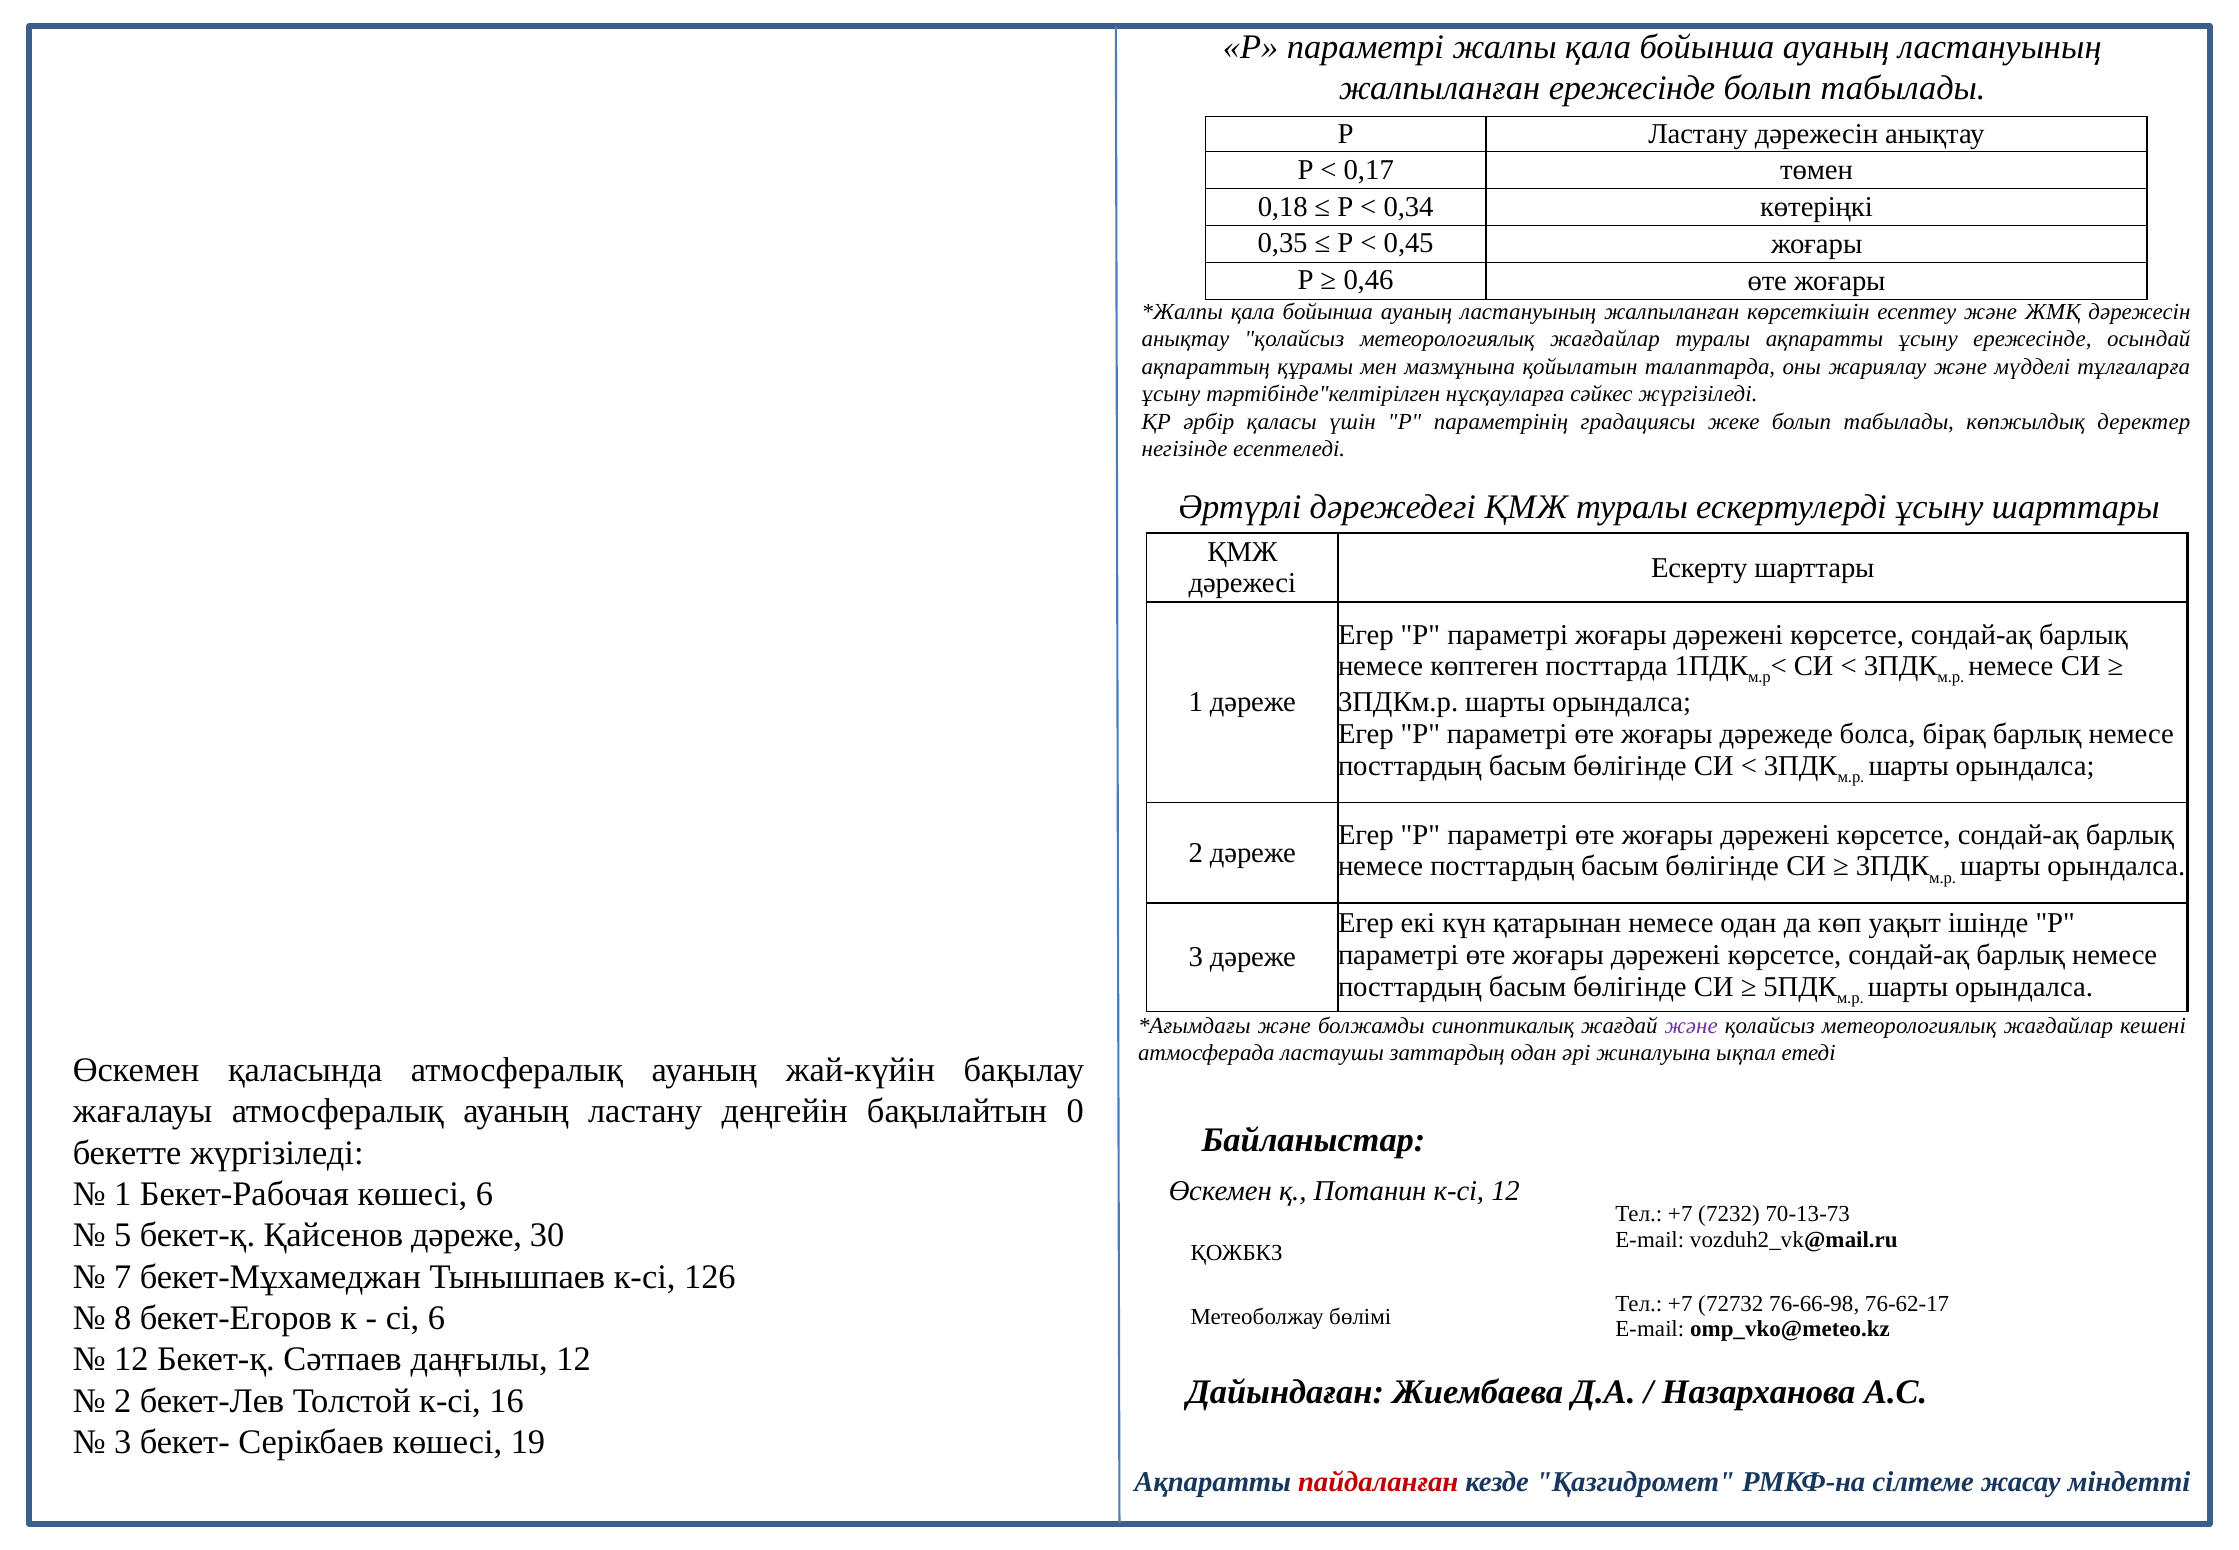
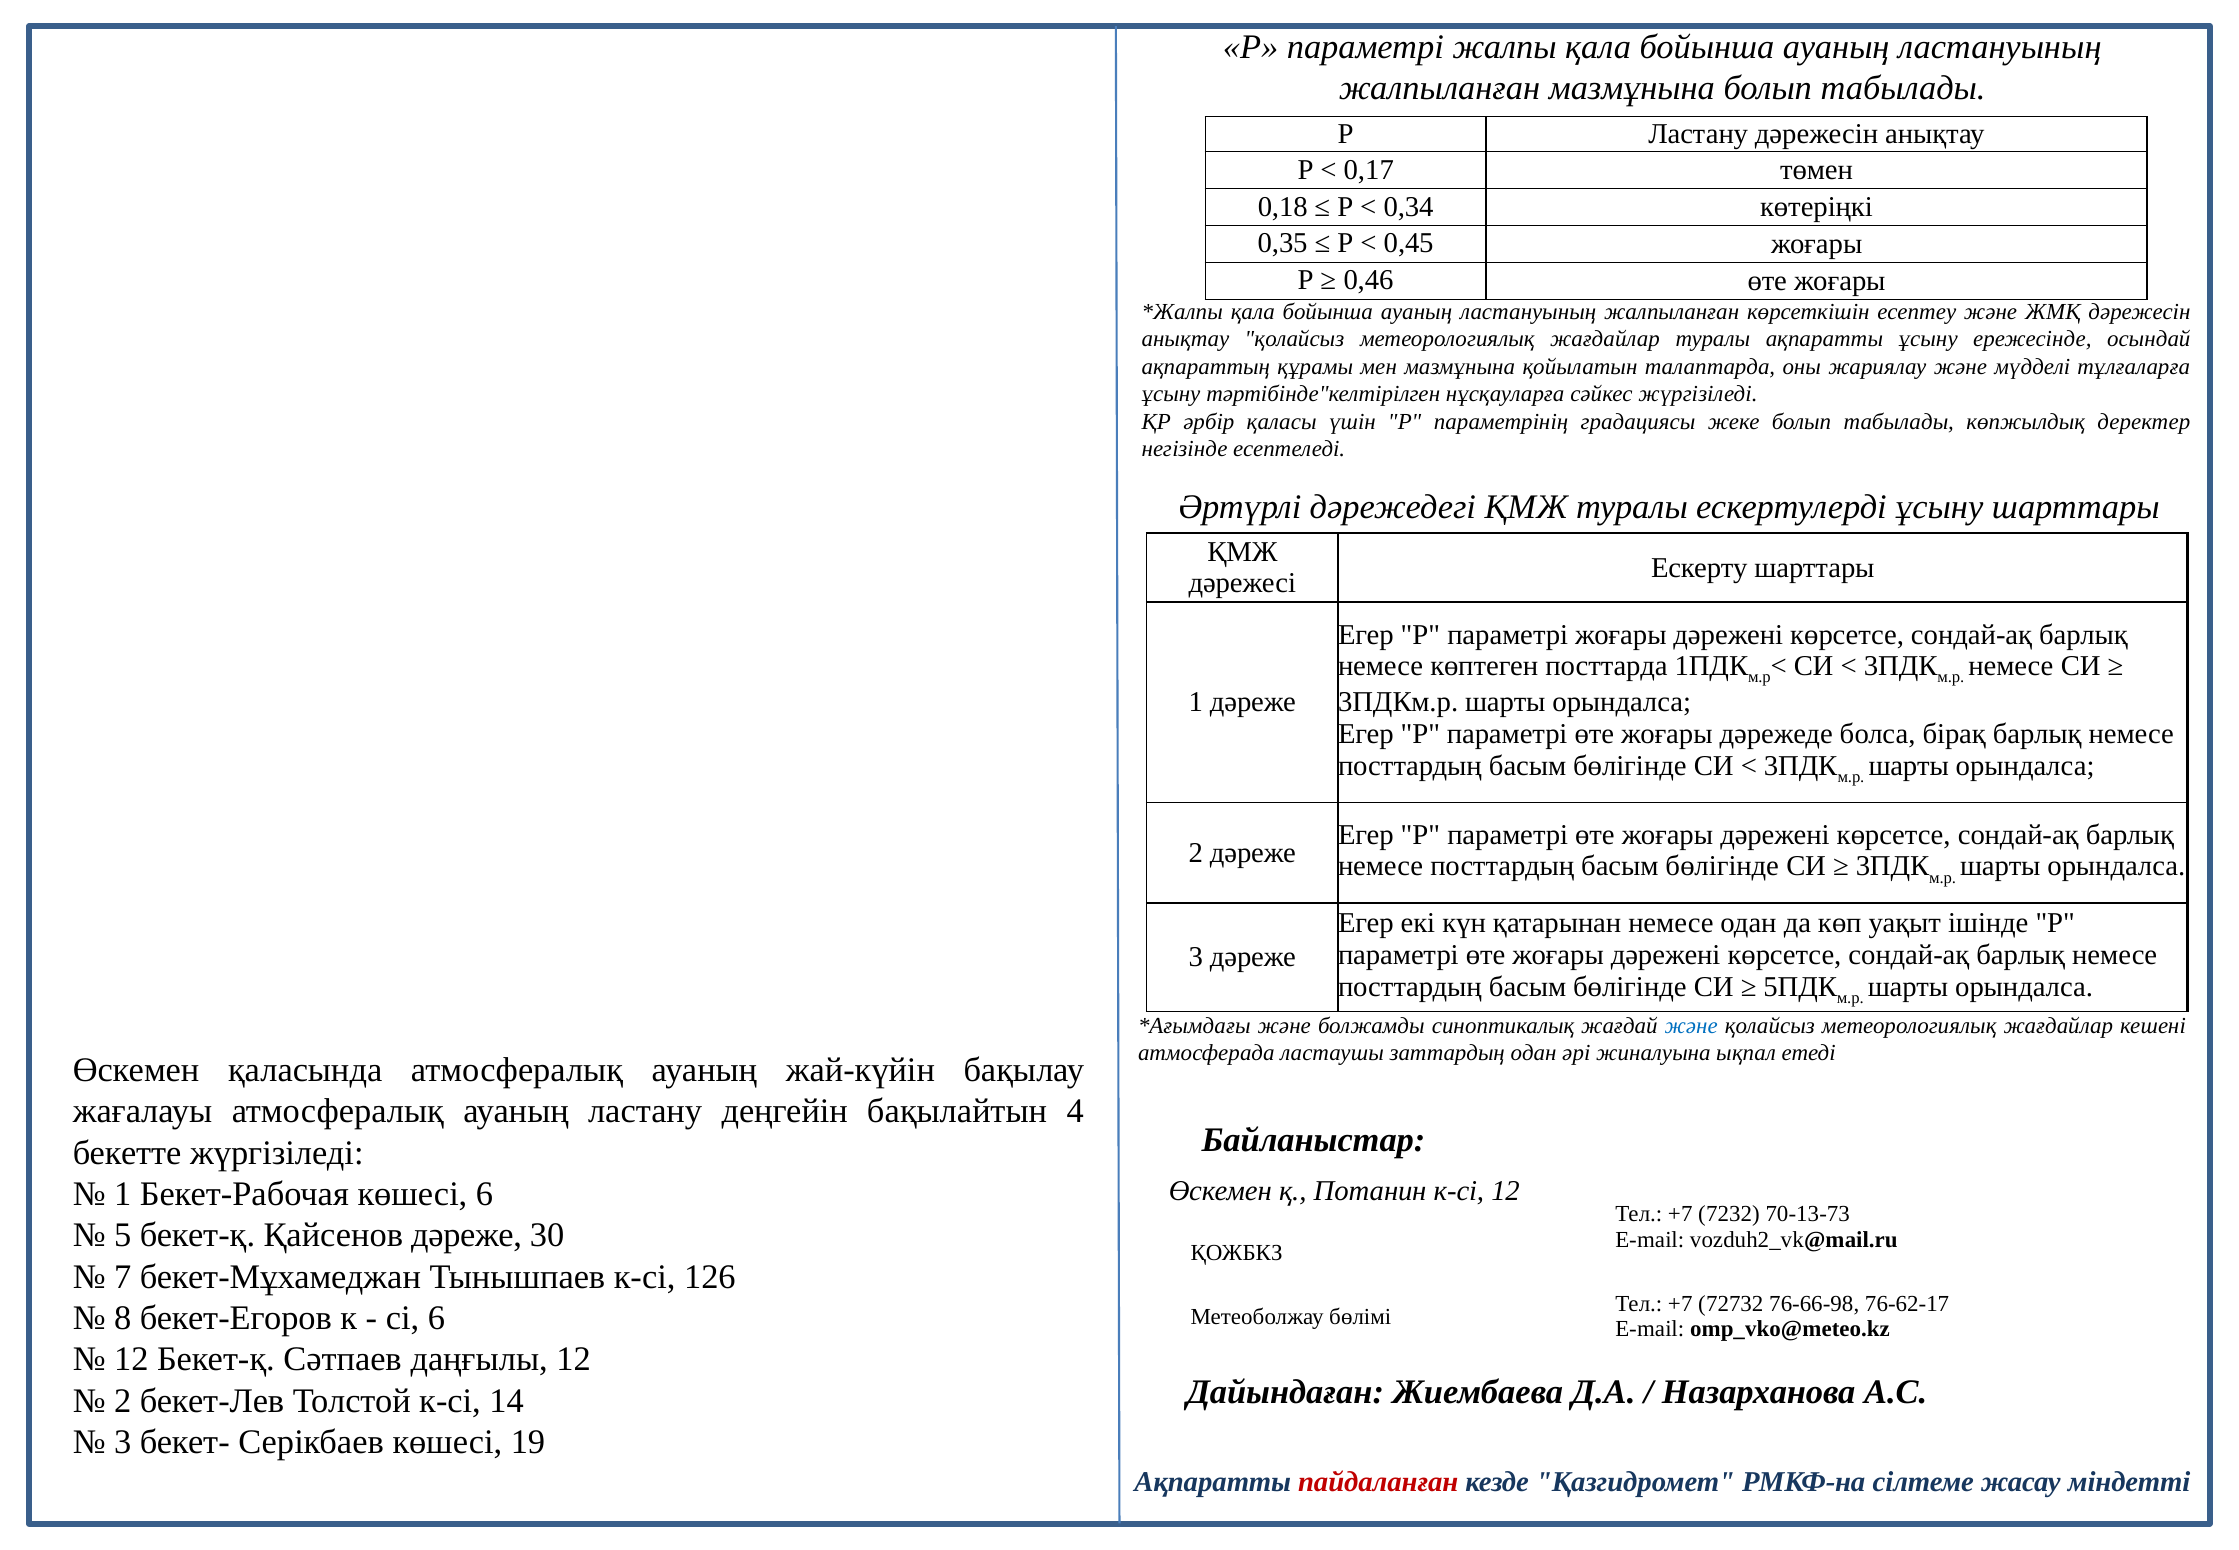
жалпыланған ережесінде: ережесінде -> мазмұнына (1632, 88)
және colour: purple -> blue (1691, 1026)
0: 0 -> 4 (1075, 1111)
16: 16 -> 14 (507, 1401)
